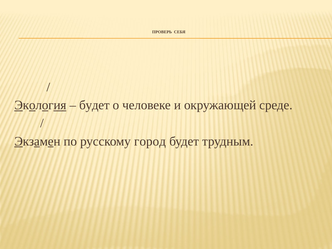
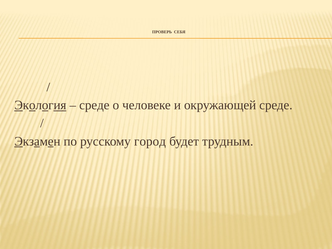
будет: будет -> среде (94, 105)
